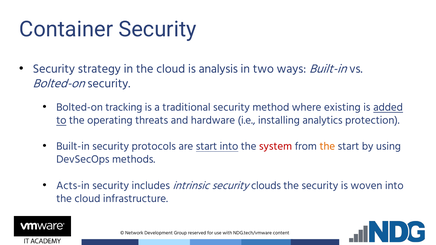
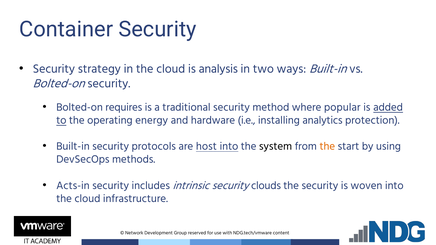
tracking: tracking -> requires (124, 107)
existing: existing -> popular (342, 107)
threats: threats -> energy (152, 120)
are start: start -> host (206, 146)
system colour: red -> black (276, 146)
